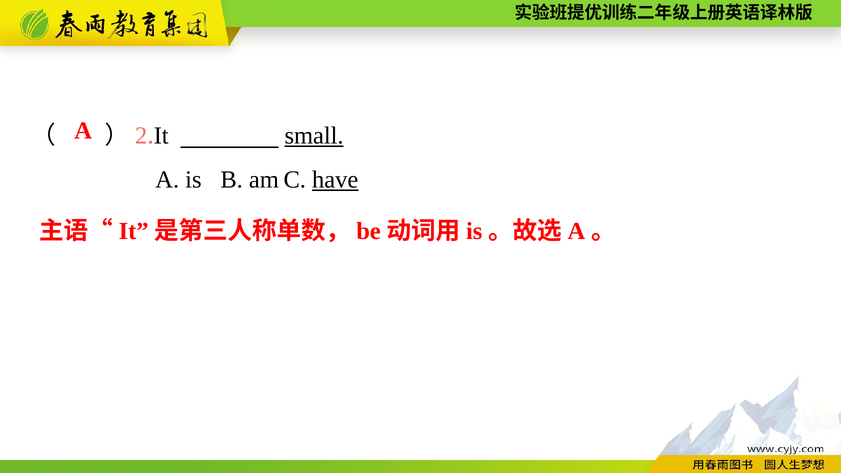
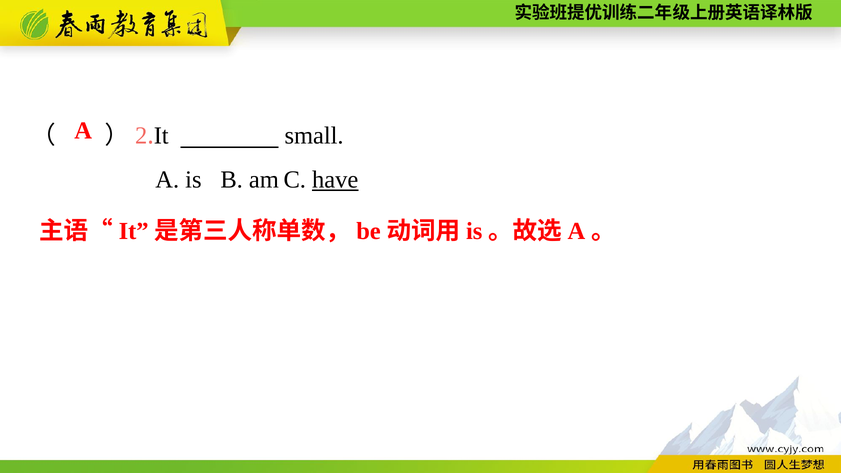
small underline: present -> none (314, 136)
